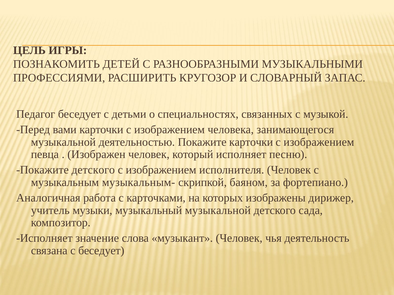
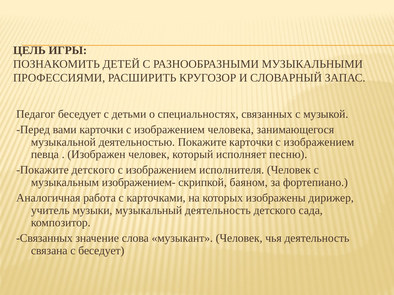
музыкальным-: музыкальным- -> изображением- (139, 183)
музыкальный музыкальной: музыкальной -> деятельность (218, 211)
Исполняет: Исполняет -> Связанных (44, 239)
